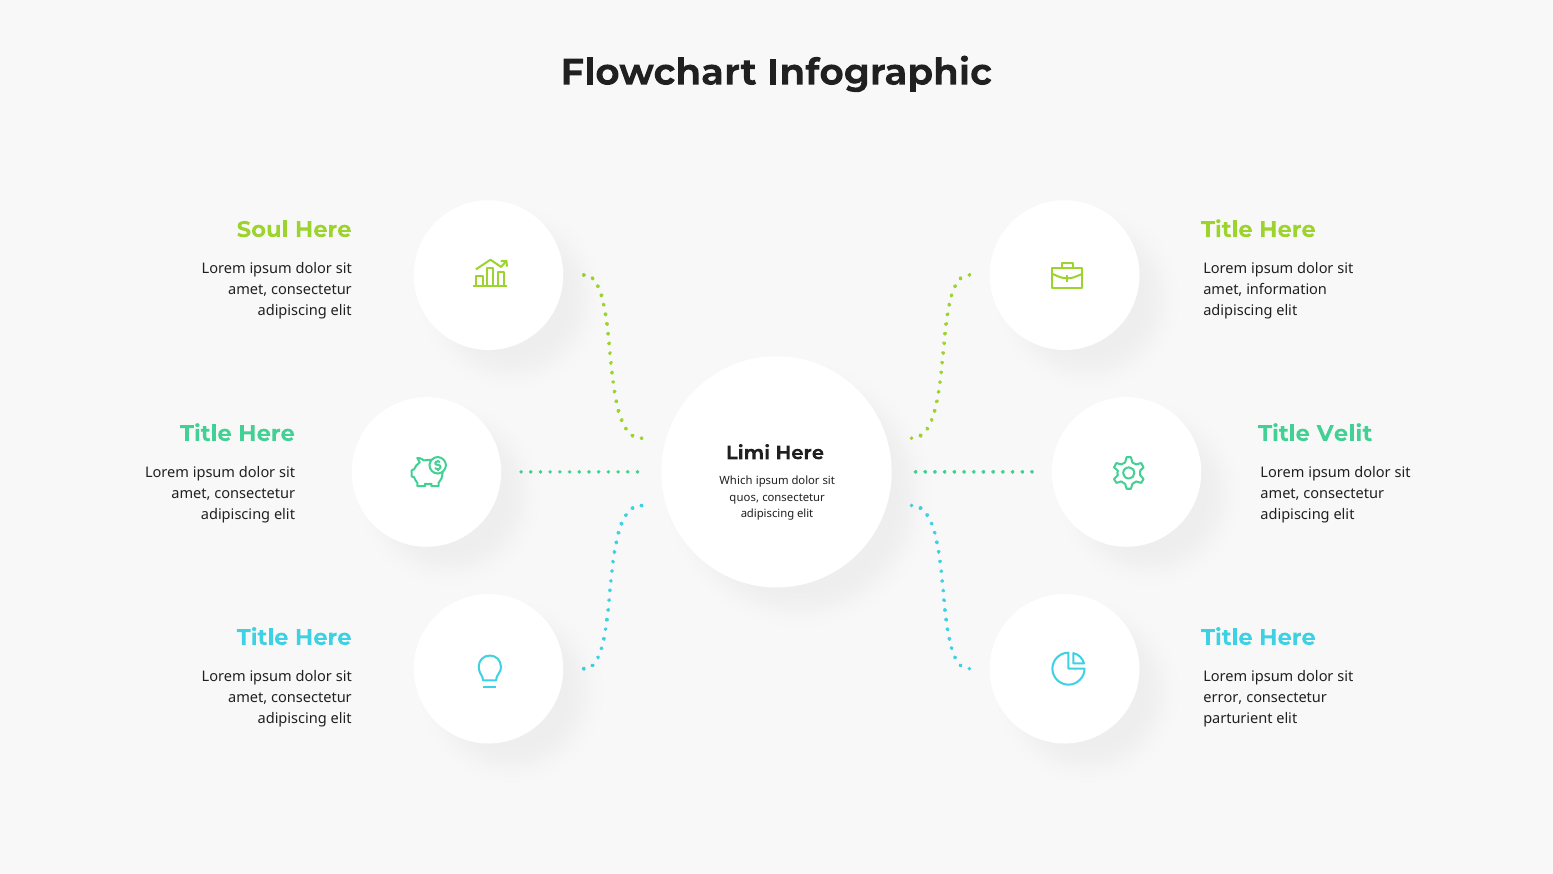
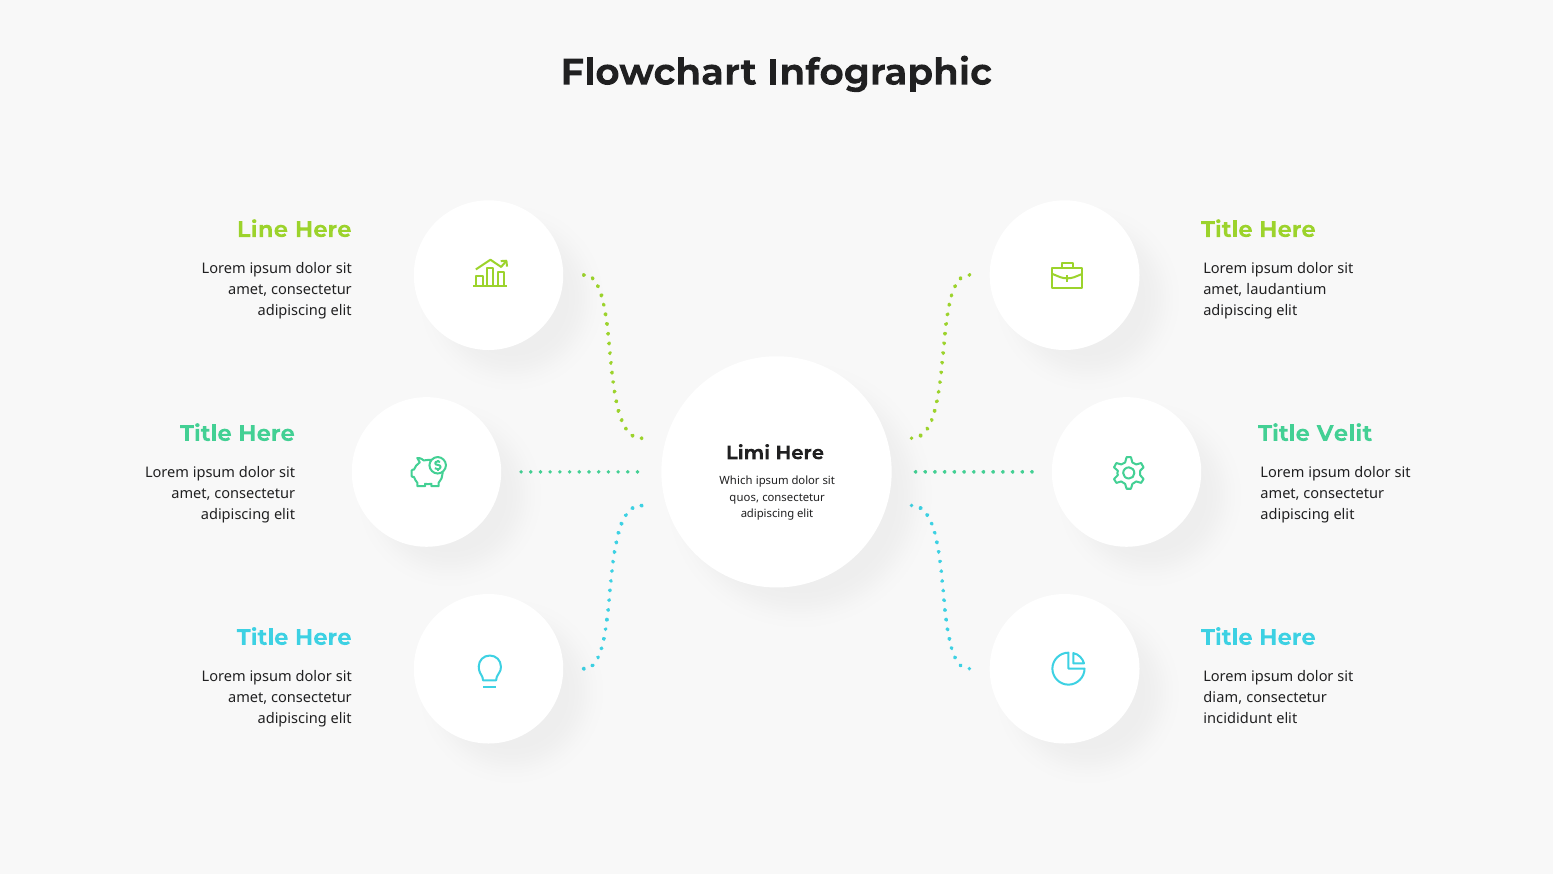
Soul: Soul -> Line (262, 229)
information: information -> laudantium (1287, 289)
error: error -> diam (1223, 697)
parturient: parturient -> incididunt (1238, 718)
